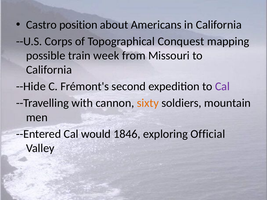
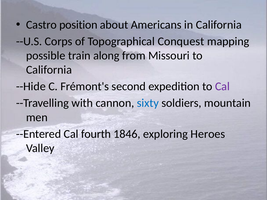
week: week -> along (106, 56)
sixty colour: orange -> blue (148, 103)
would: would -> fourth (96, 134)
Official: Official -> Heroes (208, 134)
